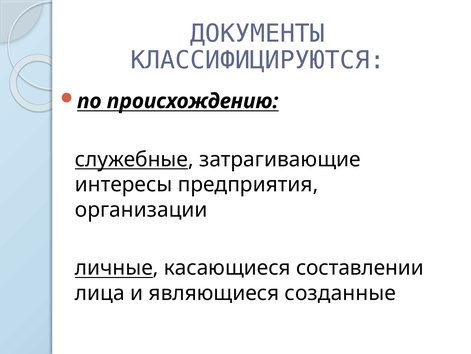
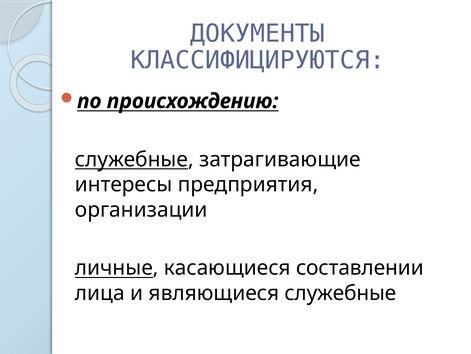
являющиеся созданные: созданные -> служебные (340, 293)
